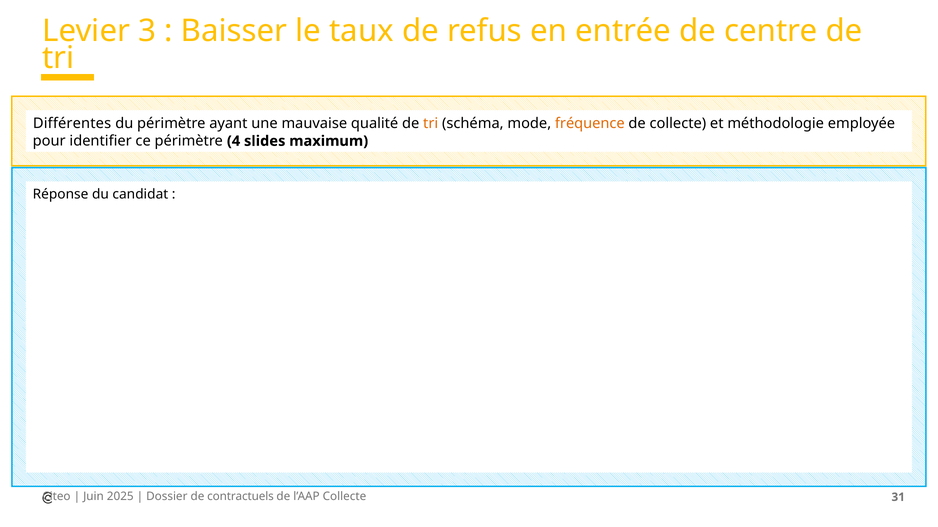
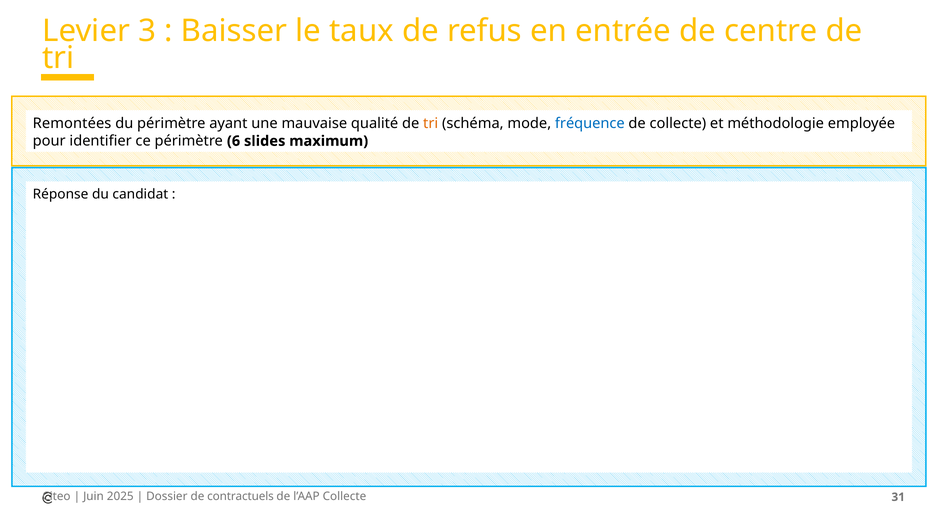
Différentes: Différentes -> Remontées (72, 124)
fréquence colour: orange -> blue (590, 124)
4: 4 -> 6 (234, 141)
